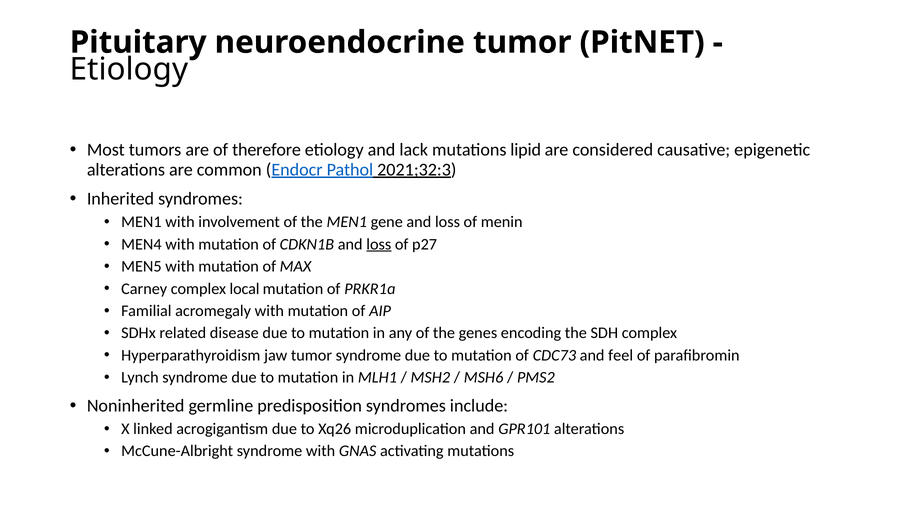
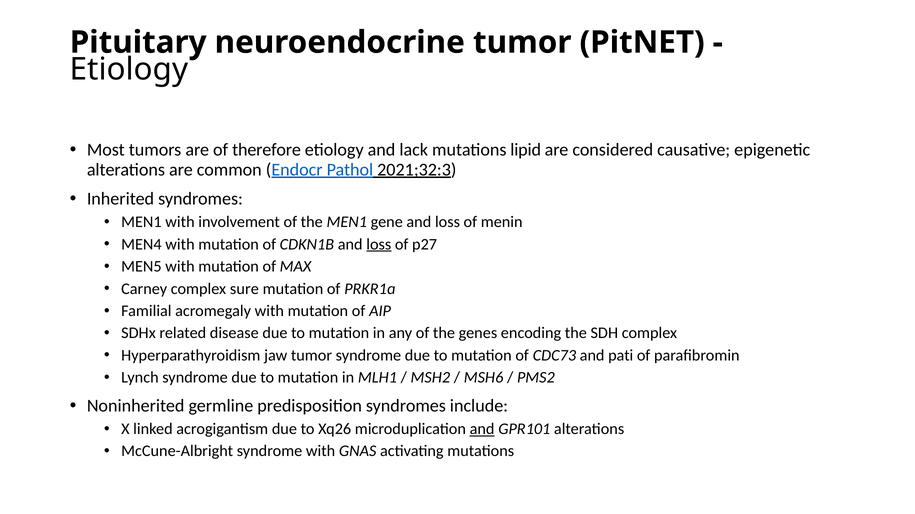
local: local -> sure (244, 289)
feel: feel -> pati (621, 356)
and underline: none -> present (482, 429)
